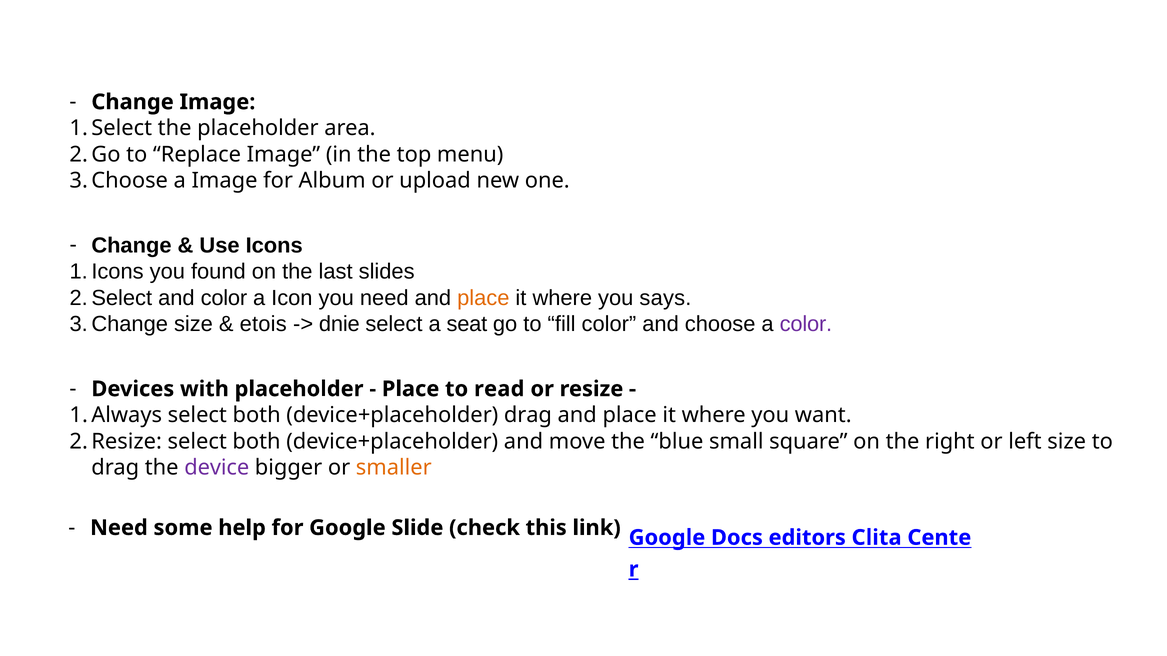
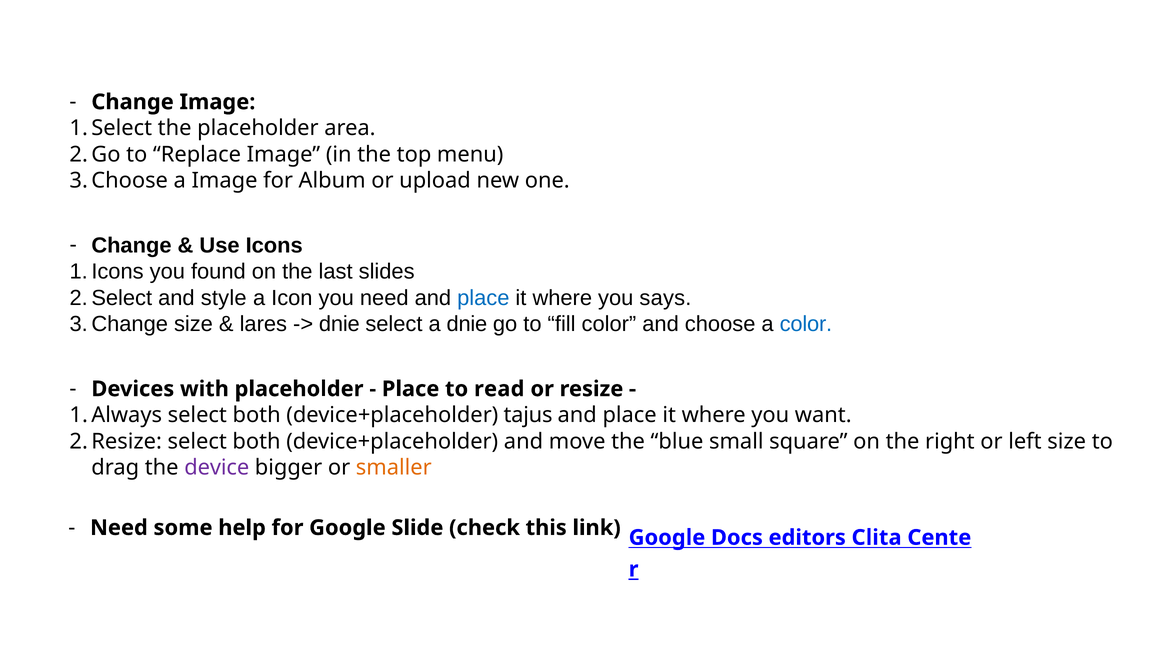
and color: color -> style (224, 298)
place colour: orange -> blue (483, 298)
etois: etois -> lares (263, 324)
a seat: seat -> dnie (467, 324)
color colour: purple -> blue (806, 324)
device+placeholder drag: drag -> tajus (528, 416)
